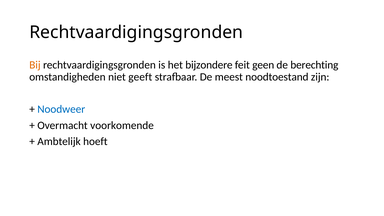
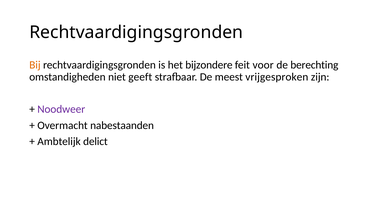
geen: geen -> voor (263, 65)
noodtoestand: noodtoestand -> vrijgesproken (277, 77)
Noodweer colour: blue -> purple (61, 109)
voorkomende: voorkomende -> nabestaanden (122, 125)
hoeft: hoeft -> delict (95, 141)
